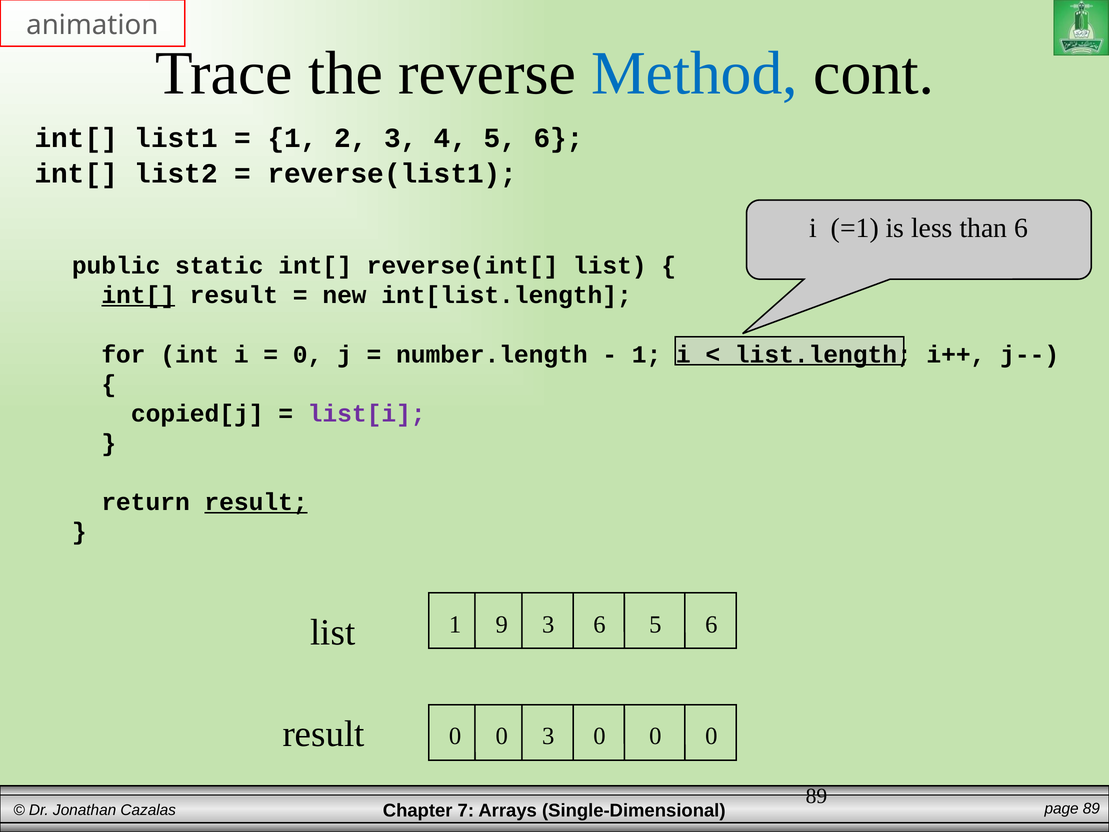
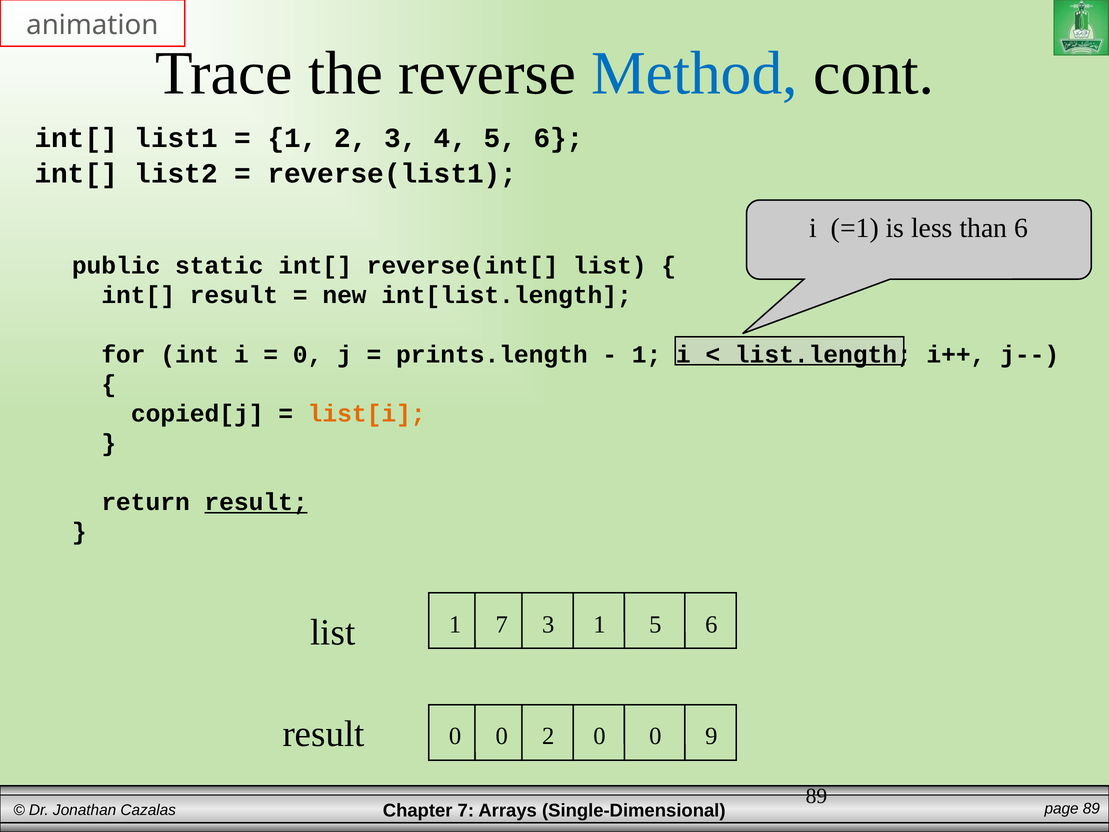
int[ underline: present -> none (138, 295)
number.length: number.length -> prints.length (492, 354)
list[i colour: purple -> orange (367, 413)
1 9: 9 -> 7 (502, 624)
3 6: 6 -> 1 (599, 624)
0 3: 3 -> 2 (548, 736)
0 0 0: 0 -> 9 (711, 736)
